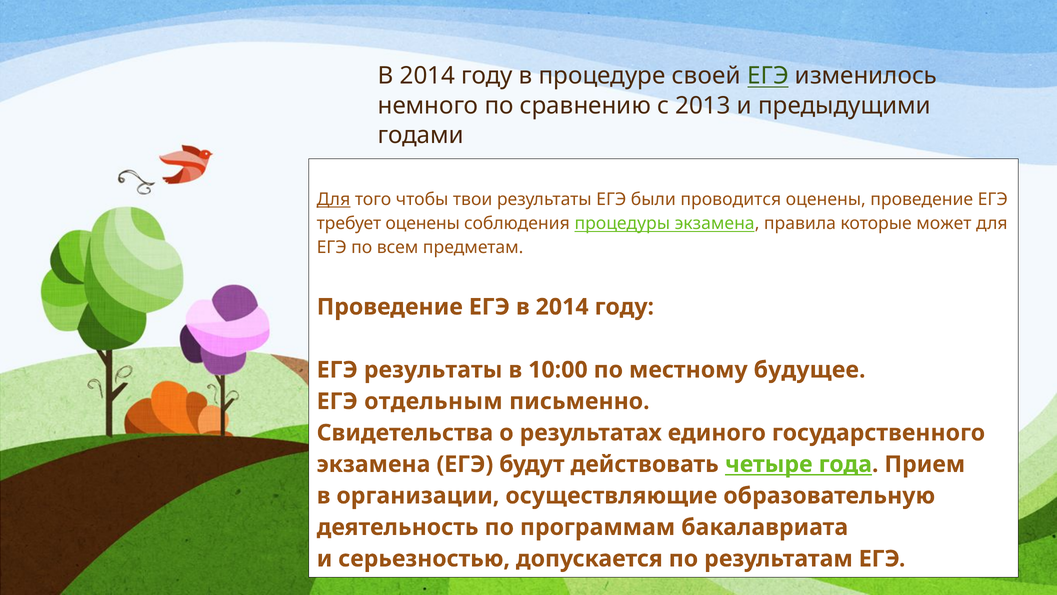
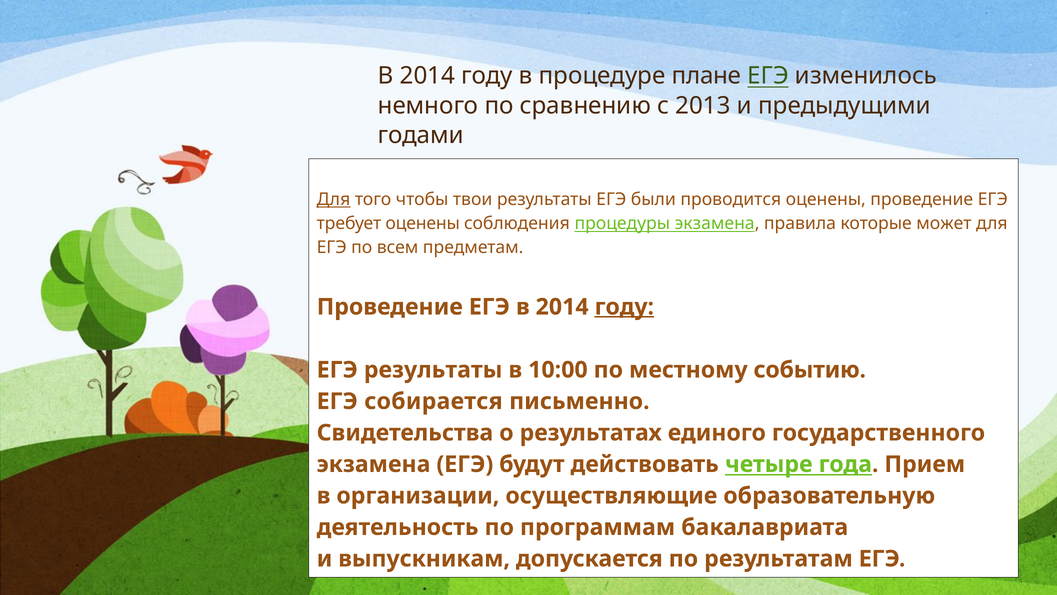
своей: своей -> плане (706, 76)
году underline: none -> present (624, 307)
будущее: будущее -> событию (810, 370)
отдельным: отдельным -> собирается (433, 401)
серьезностью: серьезностью -> выпускникам (424, 558)
